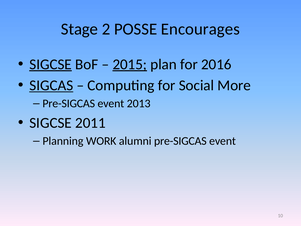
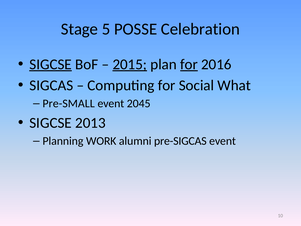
2: 2 -> 5 (106, 29)
Encourages: Encourages -> Celebration (200, 29)
for underline: none -> present (189, 64)
SIGCAS underline: present -> none (51, 85)
More: More -> What (234, 85)
Pre-SIGCAS: Pre-SIGCAS -> Pre-SMALL (69, 104)
2013: 2013 -> 2045 (139, 104)
2011: 2011 -> 2013 (90, 123)
